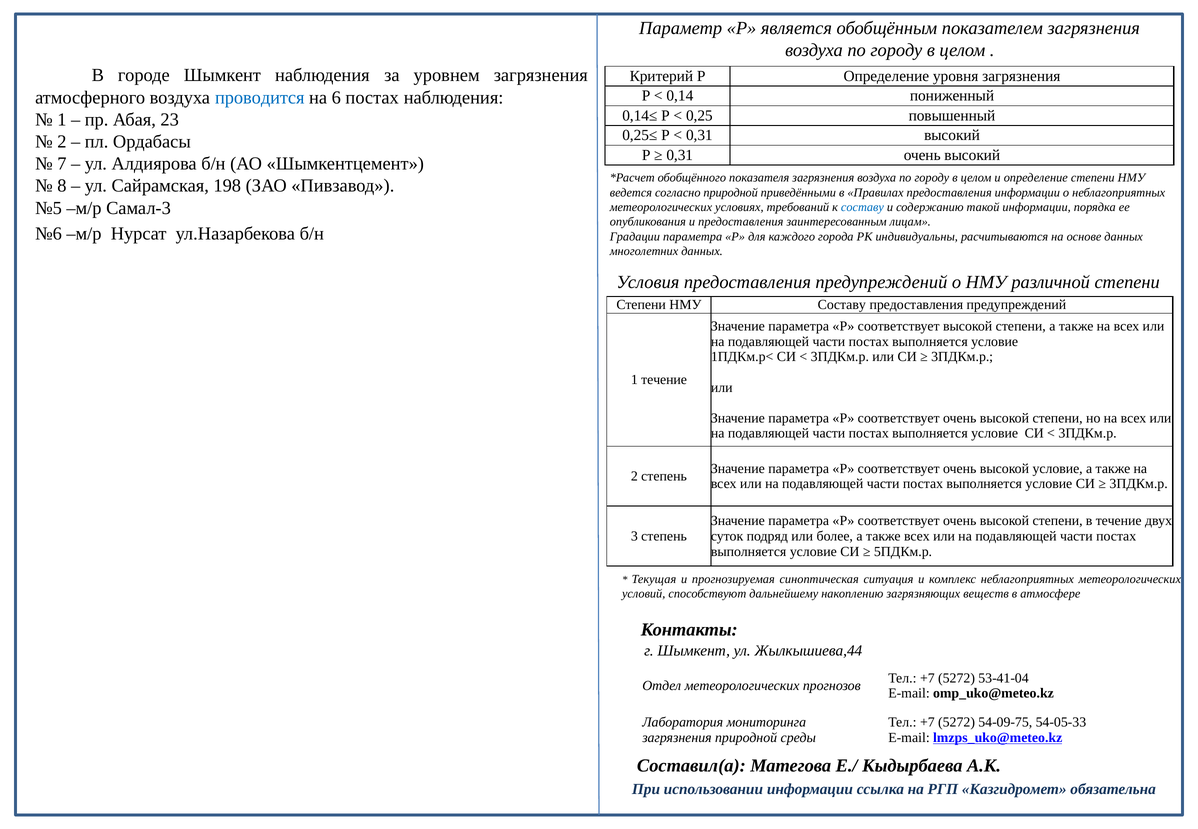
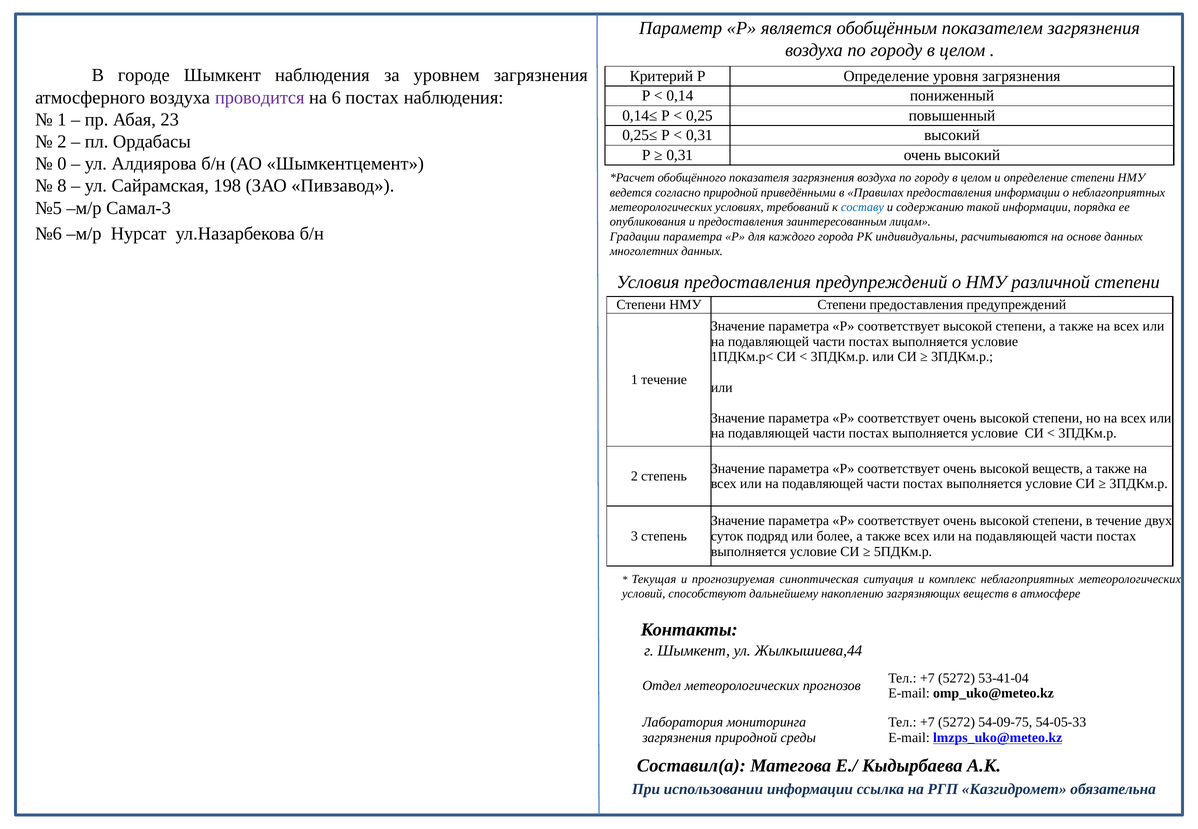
проводится colour: blue -> purple (260, 98)
7: 7 -> 0 (62, 164)
НМУ Составу: Составу -> Степени (842, 305)
высокой условие: условие -> веществ (1058, 469)
